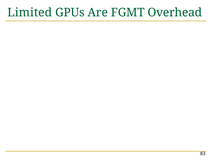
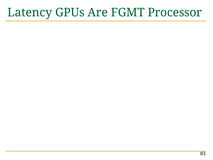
Limited: Limited -> Latency (30, 13)
Overhead: Overhead -> Processor (175, 13)
